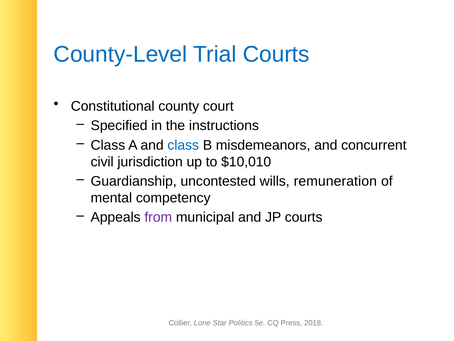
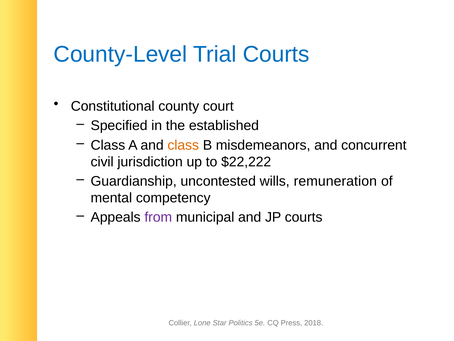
instructions: instructions -> established (224, 126)
class colour: blue -> orange (183, 145)
$10,010: $10,010 -> $22,222 (246, 162)
